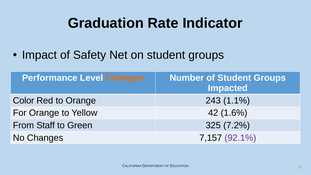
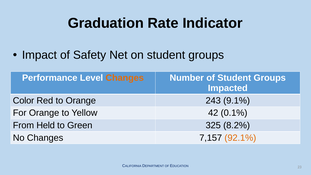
1.1%: 1.1% -> 9.1% (237, 100)
1.6%: 1.6% -> 0.1% (234, 113)
Staff: Staff -> Held (46, 125)
7.2%: 7.2% -> 8.2% (237, 125)
92.1% colour: purple -> orange (240, 138)
